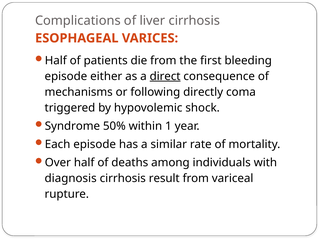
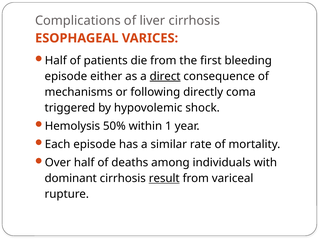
Syndrome: Syndrome -> Hemolysis (72, 126)
diagnosis: diagnosis -> dominant (71, 178)
result underline: none -> present (164, 178)
